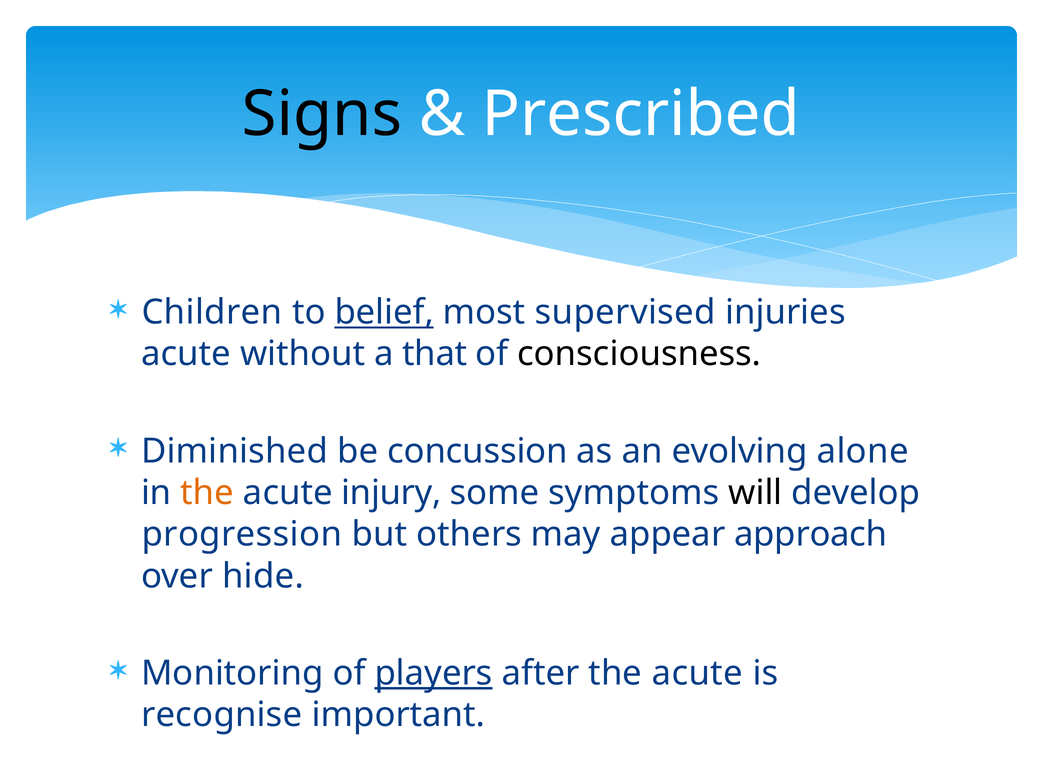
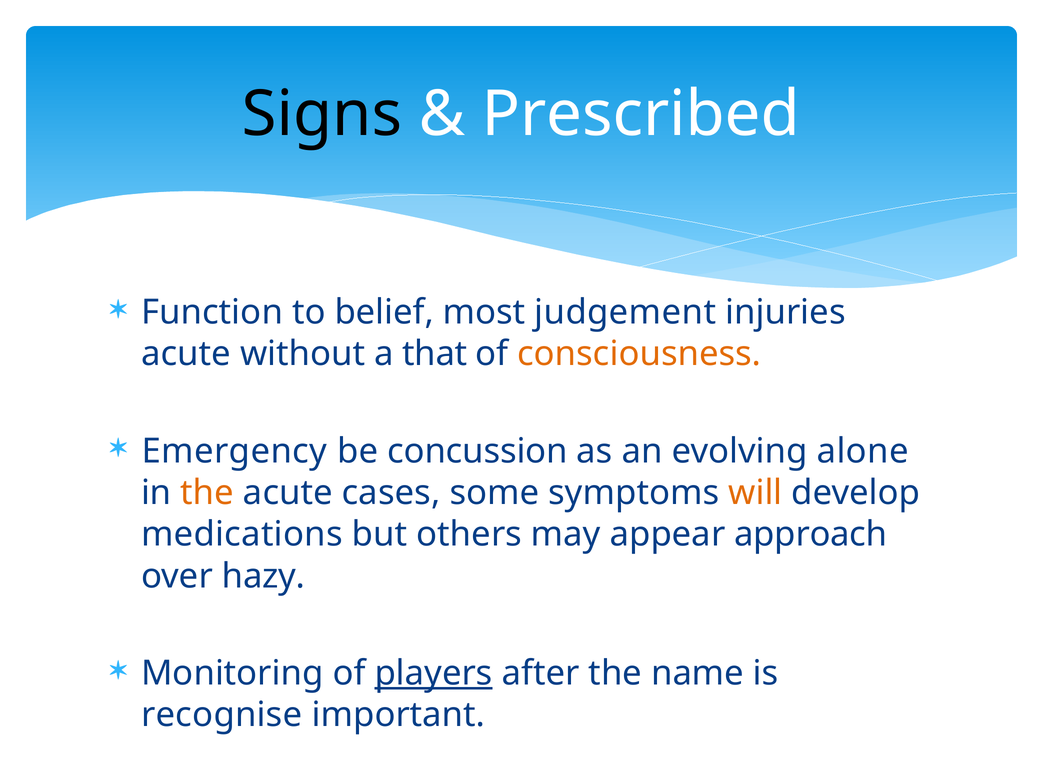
Children: Children -> Function (212, 313)
belief underline: present -> none (384, 313)
supervised: supervised -> judgement (625, 313)
consciousness colour: black -> orange (639, 354)
Diminished: Diminished -> Emergency (234, 451)
injury: injury -> cases (391, 493)
will colour: black -> orange (755, 493)
progression: progression -> medications (242, 535)
hide: hide -> hazy (264, 577)
after the acute: acute -> name (698, 674)
